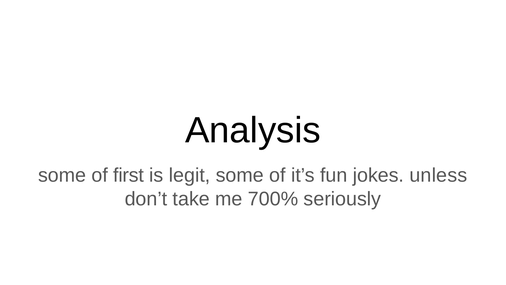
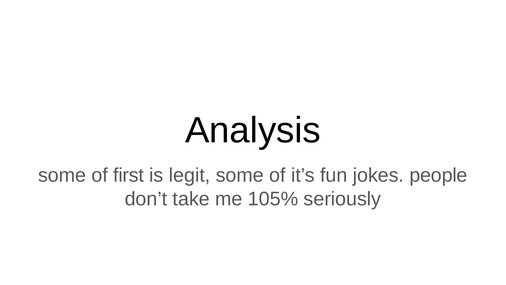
unless: unless -> people (439, 175)
700%: 700% -> 105% (273, 199)
